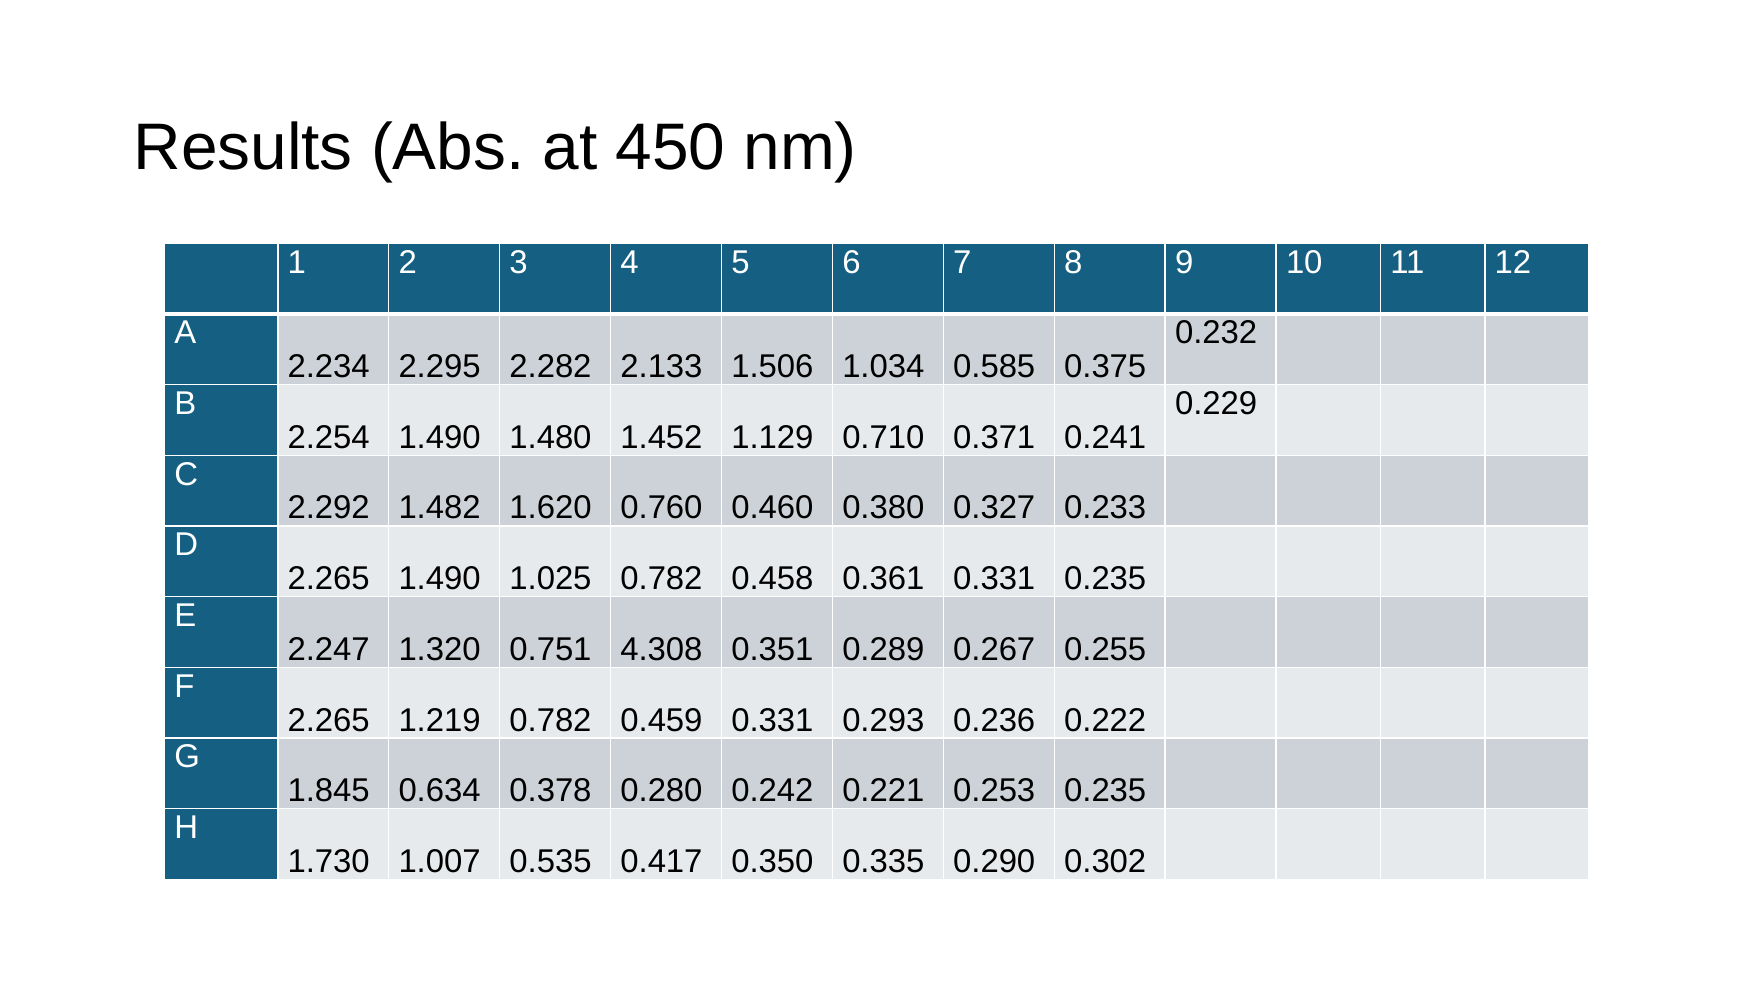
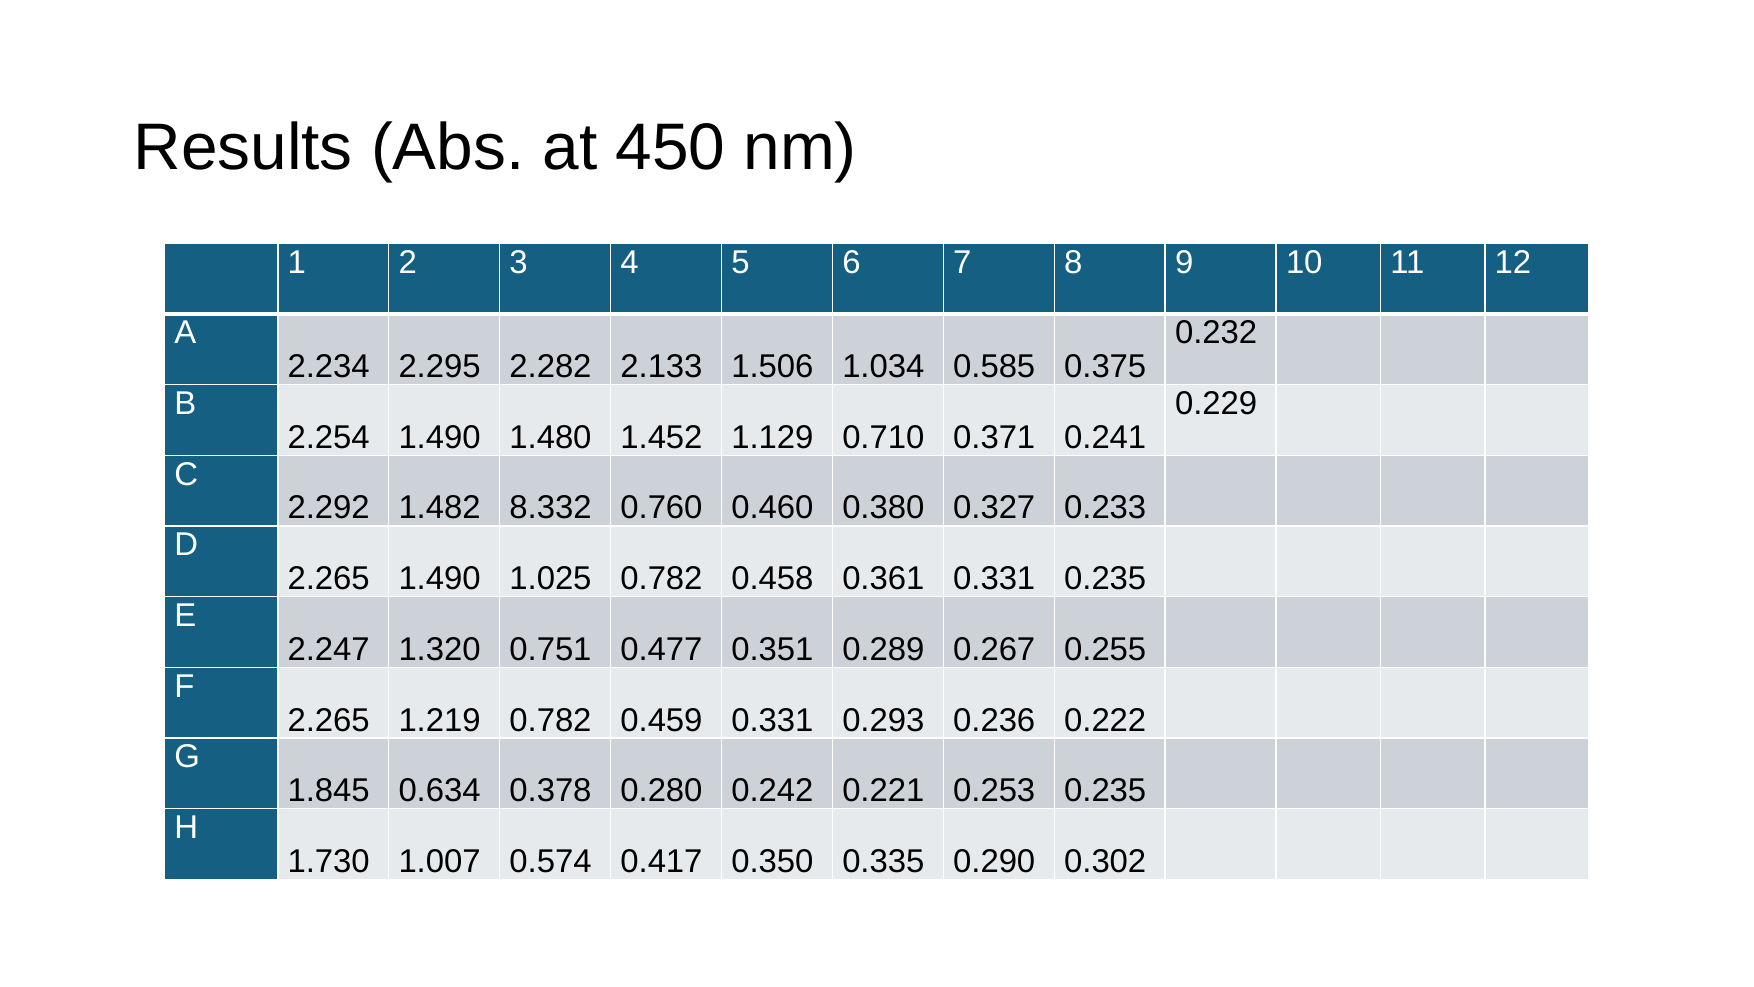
1.620: 1.620 -> 8.332 (551, 508)
4.308: 4.308 -> 0.477 (661, 649)
0.535: 0.535 -> 0.574 (551, 861)
